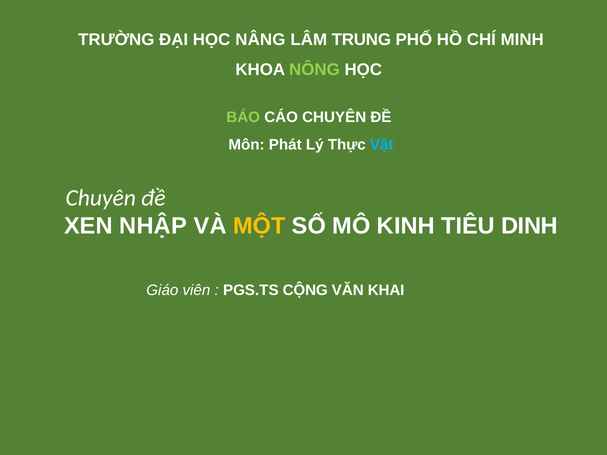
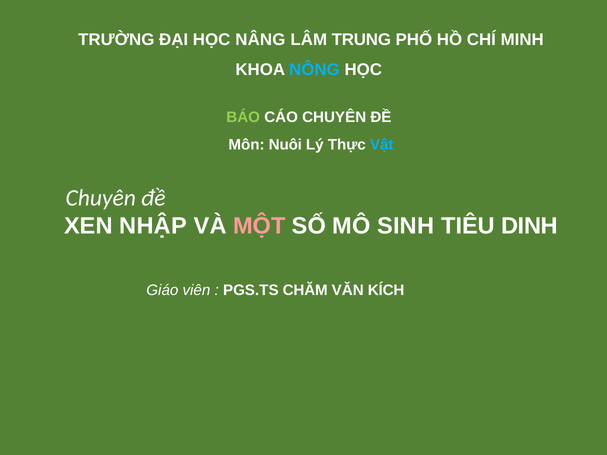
NÔNG colour: light green -> light blue (314, 70)
Phát: Phát -> Nuôi (285, 145)
MỘT colour: yellow -> pink (259, 226)
KINH: KINH -> SINH (406, 226)
CỘNG: CỘNG -> CHĂM (305, 291)
KHAI: KHAI -> KÍCH (386, 291)
